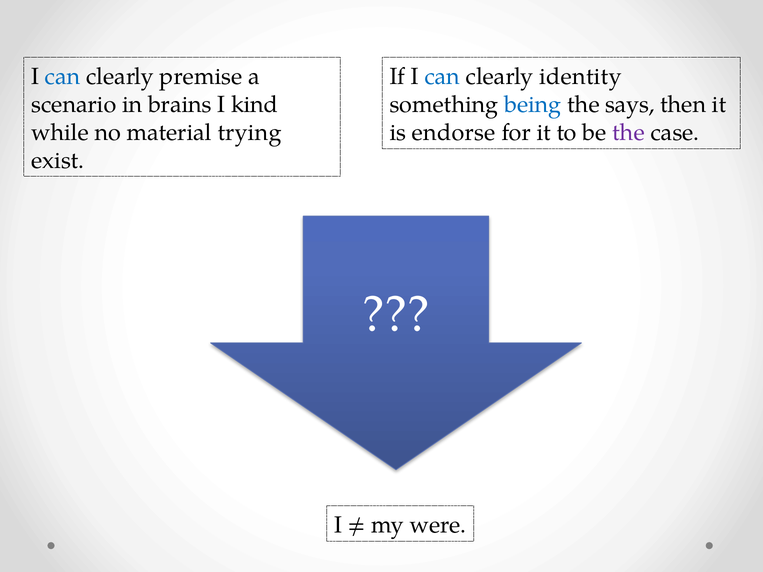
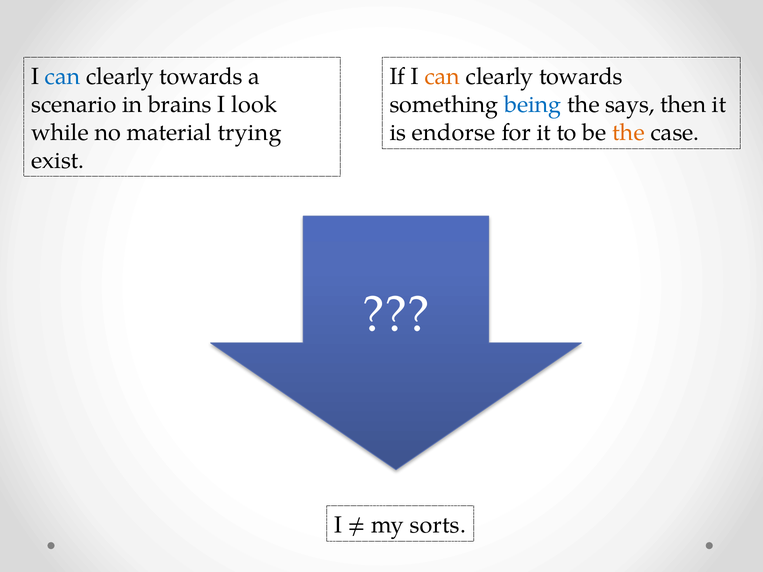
premise: premise -> towards (201, 77)
can colour: blue -> orange (442, 77)
identity: identity -> towards (581, 77)
kind: kind -> look (254, 105)
the colour: purple -> orange (628, 133)
were: were -> sorts (438, 525)
